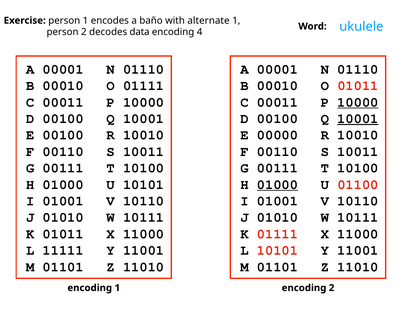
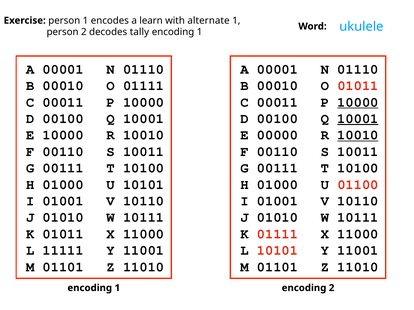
baño: baño -> learn (151, 21)
data: data -> tally (139, 32)
4: 4 -> 1 (200, 32)
E 00100: 00100 -> 10000 (63, 135)
10010 underline: none -> present (358, 135)
01000 underline: present -> none (277, 185)
